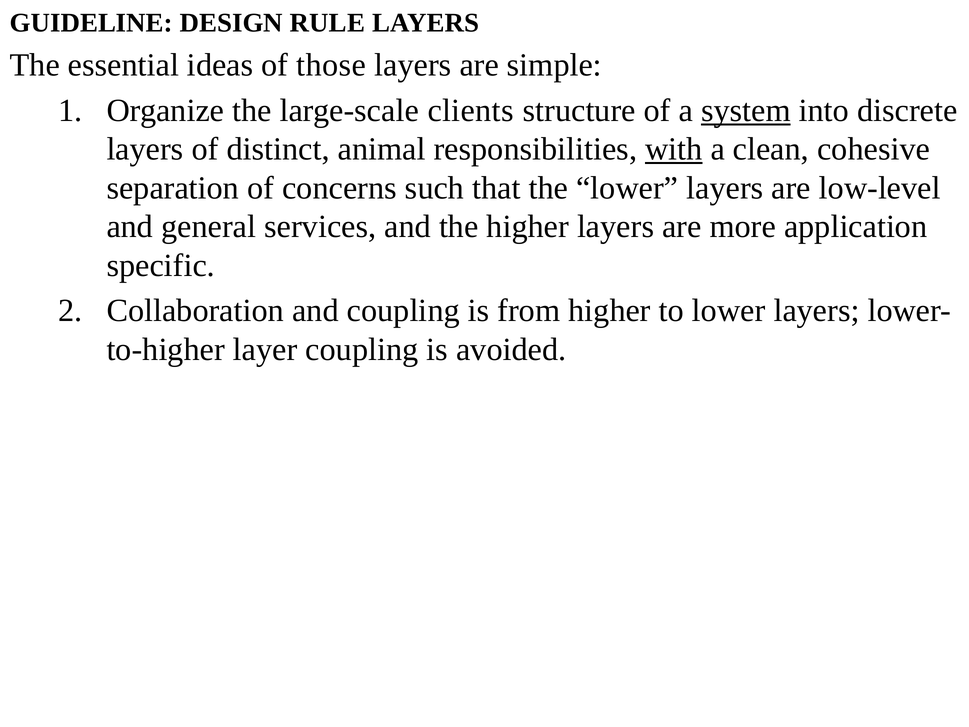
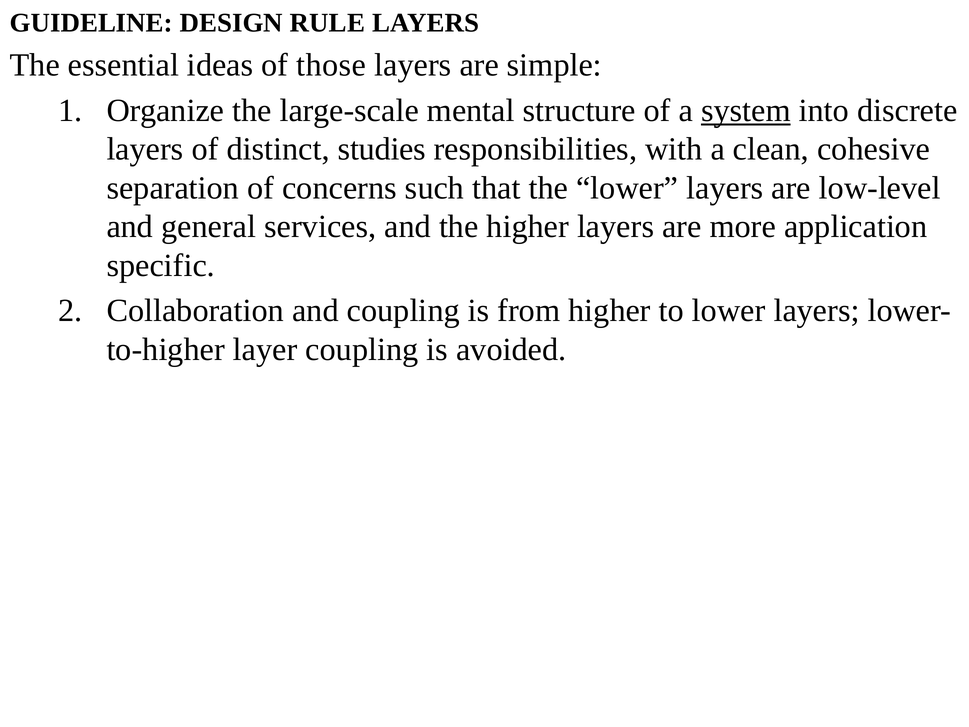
clients: clients -> mental (471, 110)
animal: animal -> studies (382, 149)
with underline: present -> none (674, 149)
